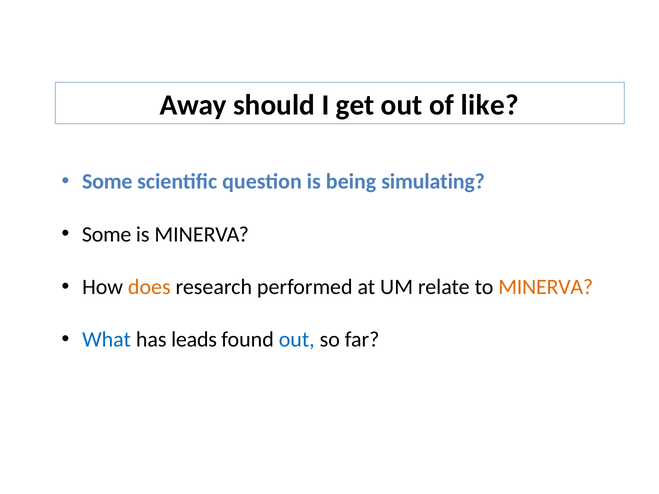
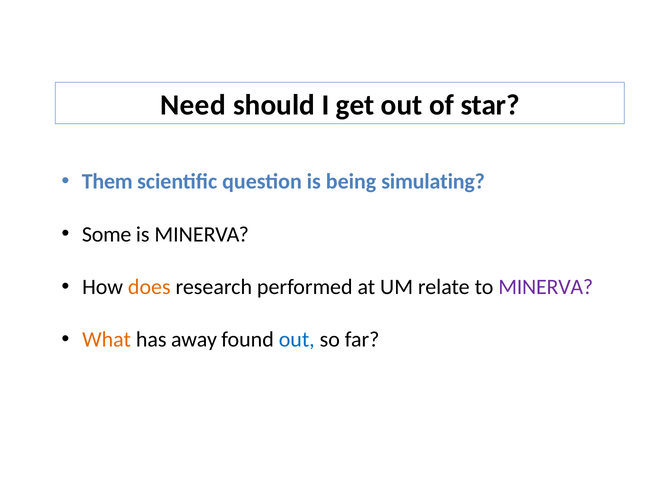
Away: Away -> Need (193, 105)
like: like -> star (490, 105)
Some: Some -> Them (107, 182)
MINERVA colour: orange -> purple (546, 287)
What colour: blue -> orange (107, 340)
leads: leads -> away (194, 340)
